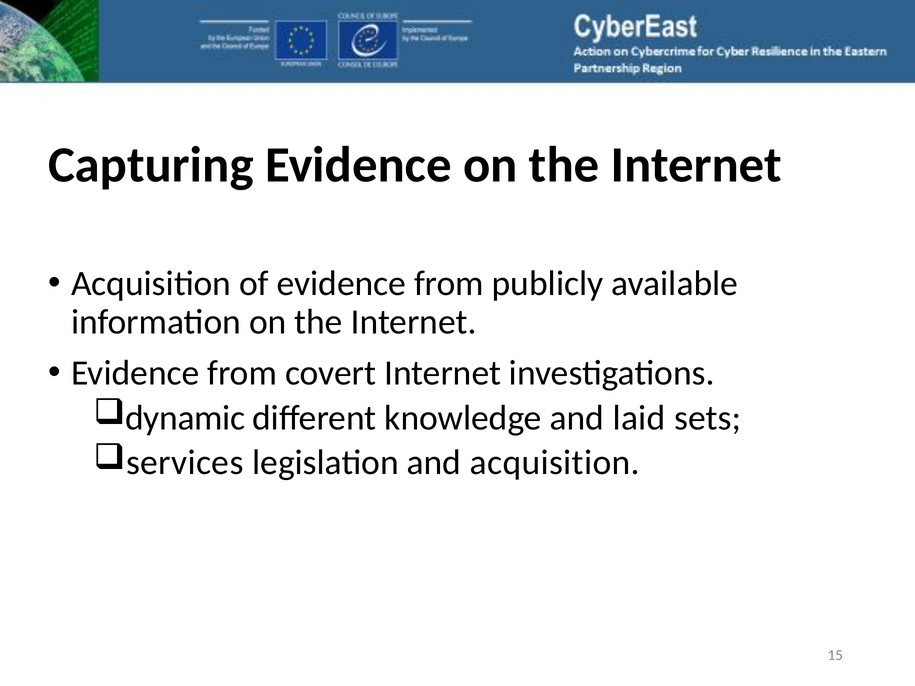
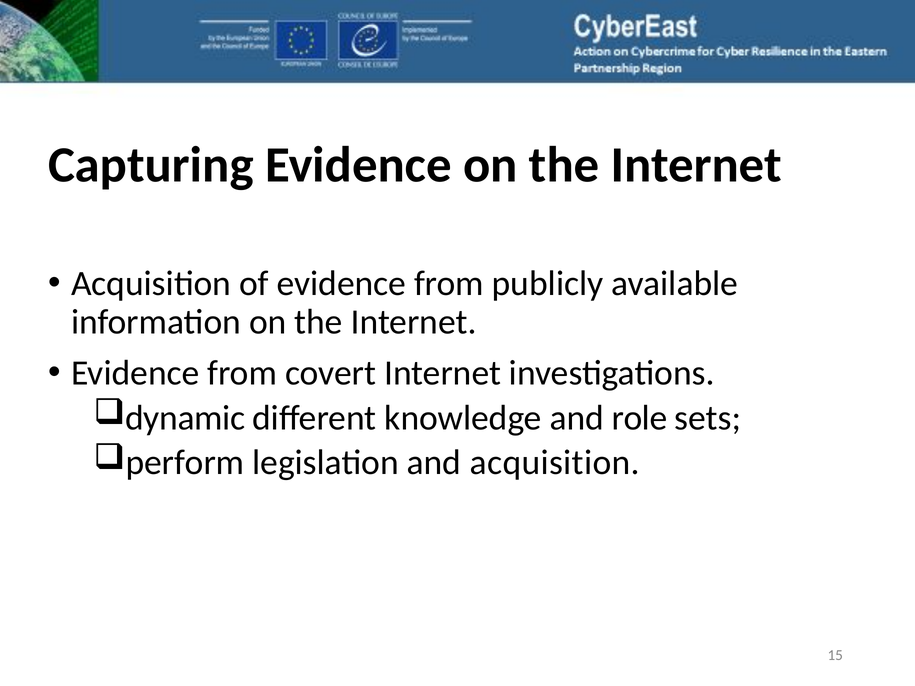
laid: laid -> role (639, 418)
services: services -> perform (185, 463)
